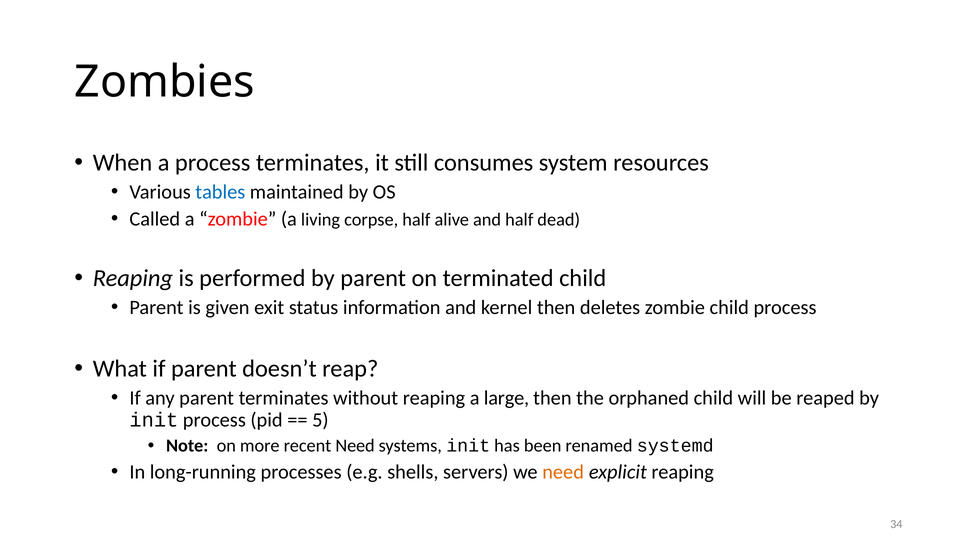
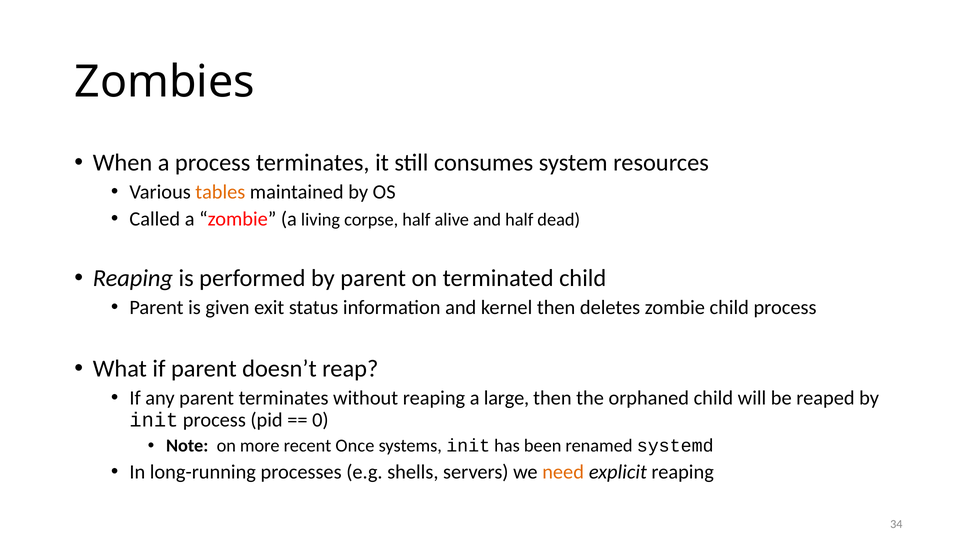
tables colour: blue -> orange (220, 192)
5: 5 -> 0 (320, 420)
recent Need: Need -> Once (355, 446)
